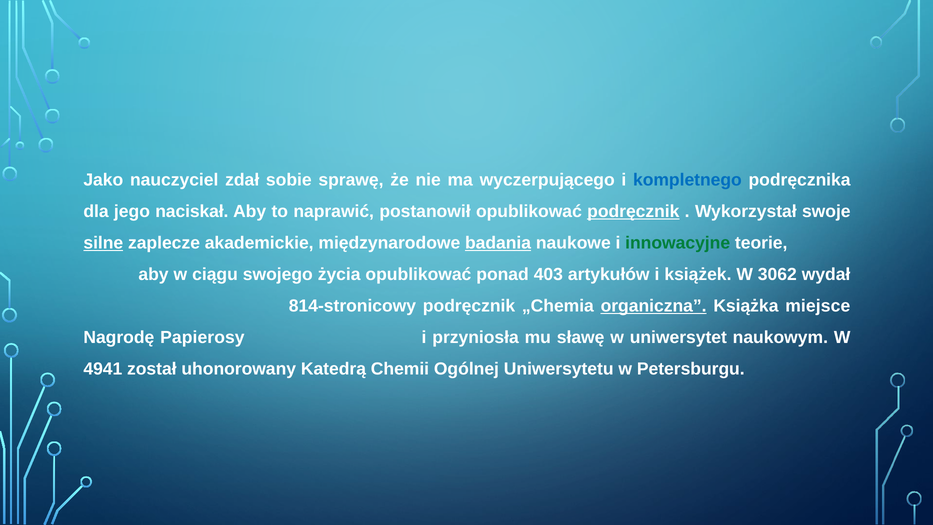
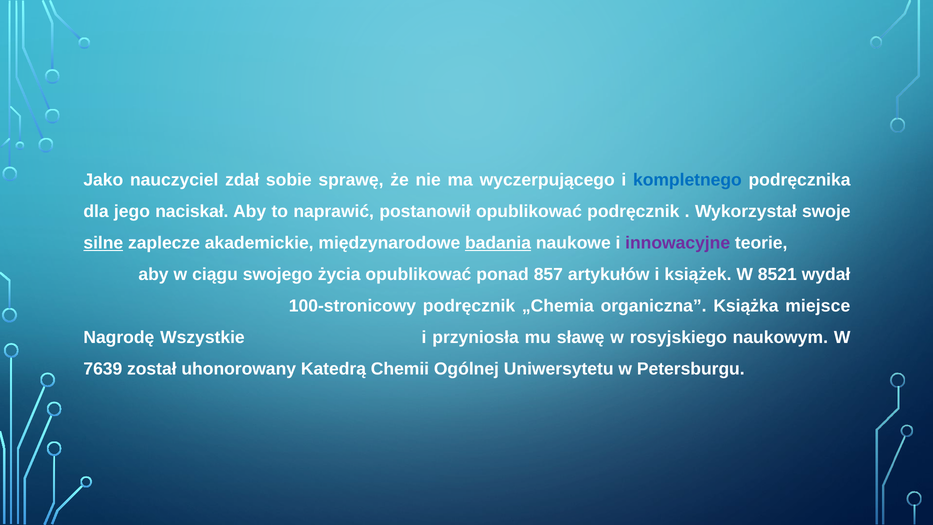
podręcznik underline: present -> none (633, 211)
innowacyjne colour: green -> purple (678, 243)
403: 403 -> 857 (548, 274)
3062: 3062 -> 8521 (777, 274)
814-stronicowy: 814-stronicowy -> 100-stronicowy (352, 306)
organiczna underline: present -> none (654, 306)
Papierosy: Papierosy -> Wszystkie (202, 337)
uniwersytet: uniwersytet -> rosyjskiego (678, 337)
4941: 4941 -> 7639 (103, 369)
